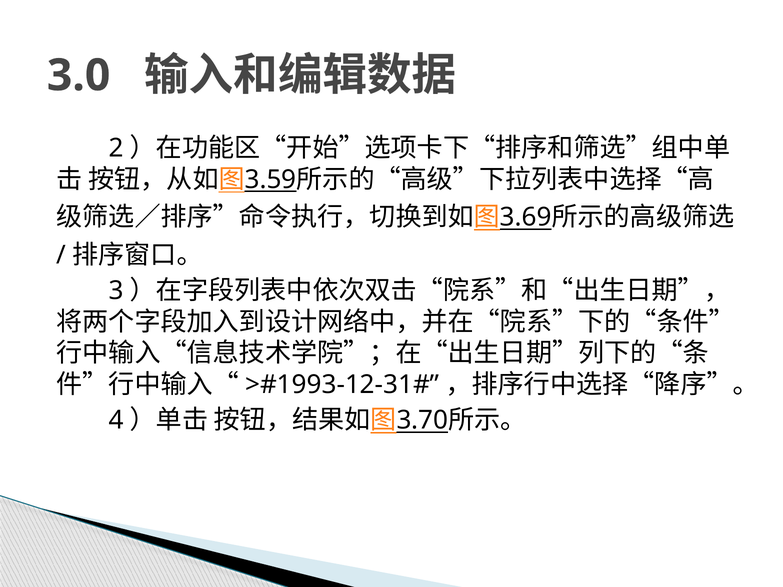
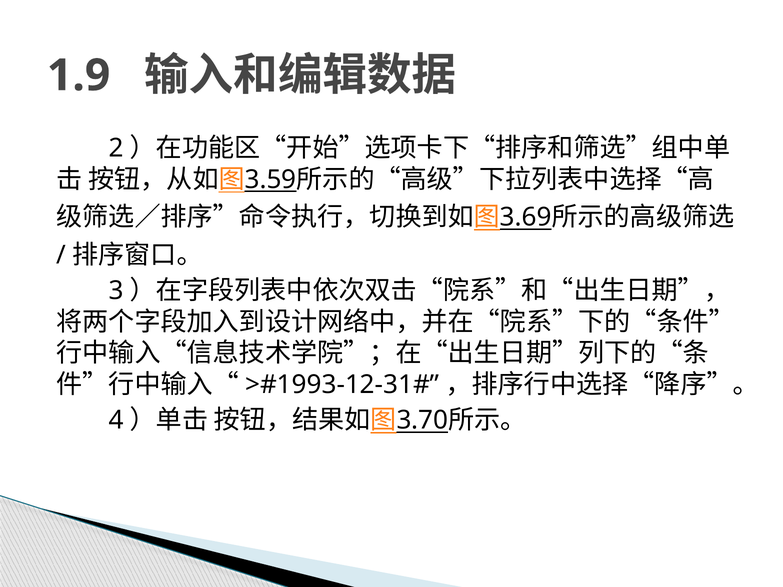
3.0: 3.0 -> 1.9 (79, 76)
